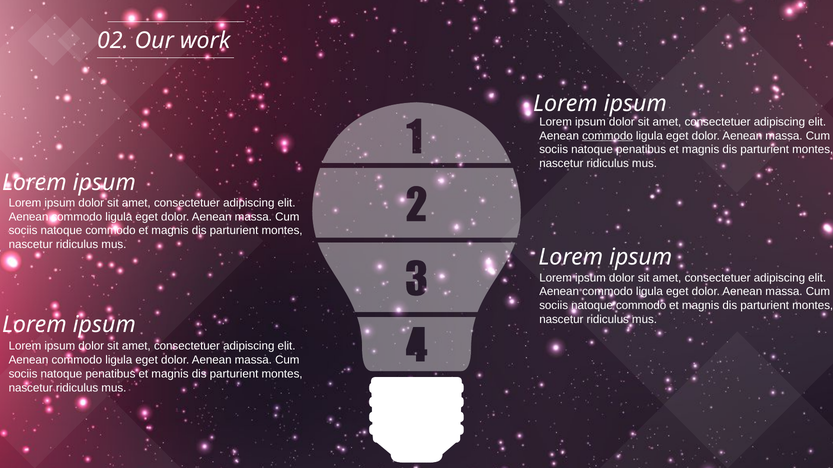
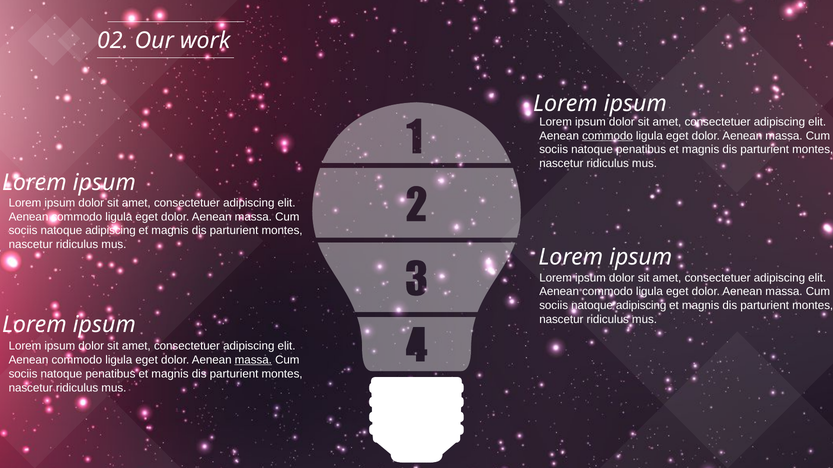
commodo: commodo -> adipiscing (110, 231)
commodo: commodo -> adipiscing (641, 306)
massa underline: none -> present (253, 360)
